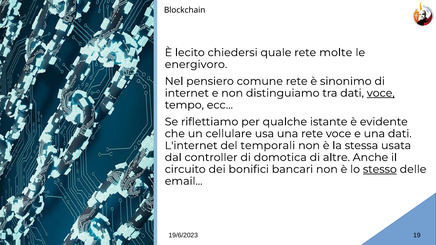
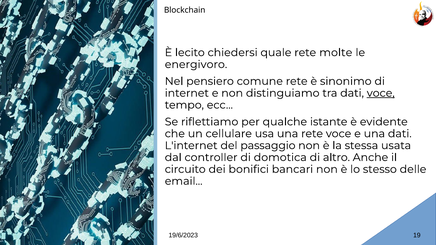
temporali: temporali -> passaggio (268, 146)
altre: altre -> altro (336, 158)
stesso underline: present -> none (380, 169)
